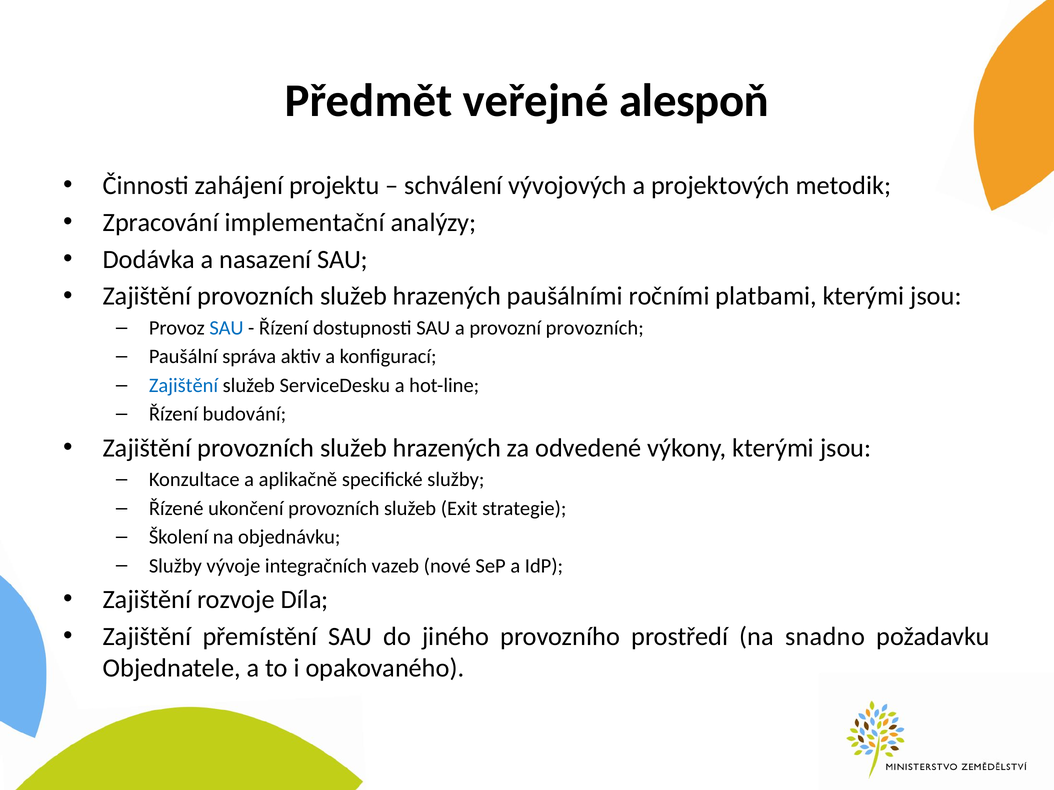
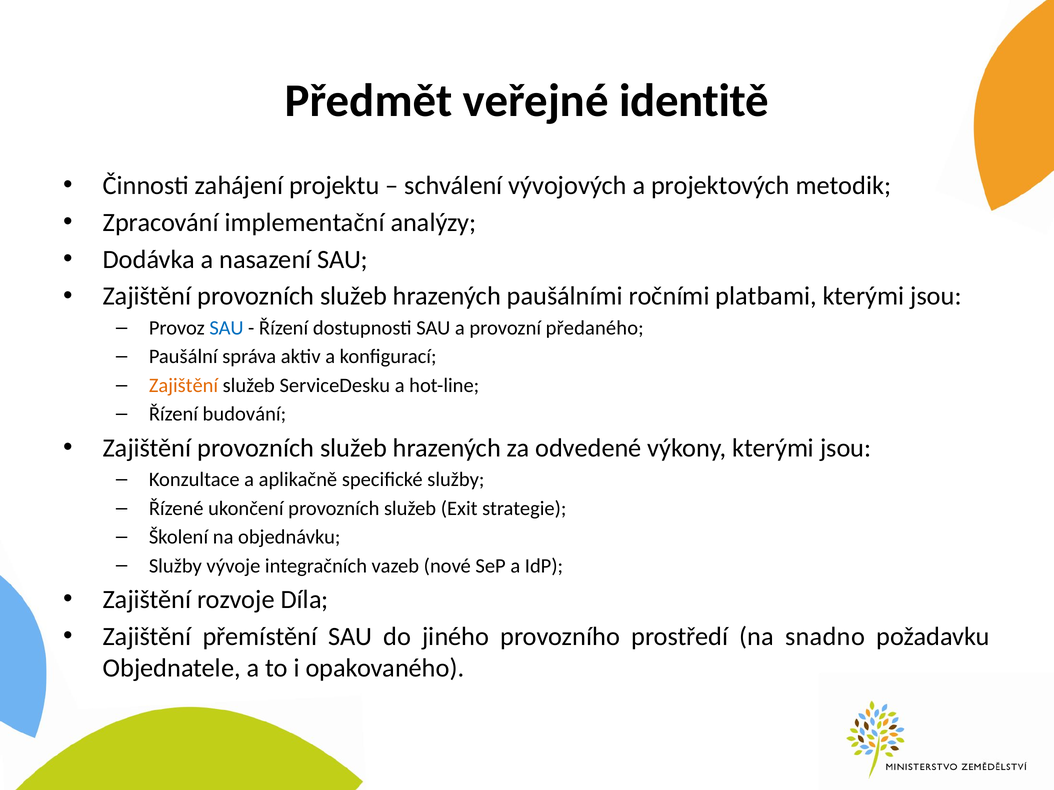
alespoň: alespoň -> identitě (694, 101)
provozní provozních: provozních -> předaného (595, 328)
Zajištění colour: blue -> orange (183, 386)
